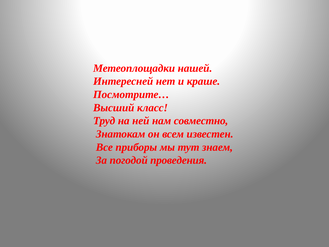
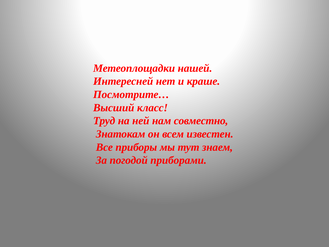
проведения: проведения -> приборами (179, 160)
